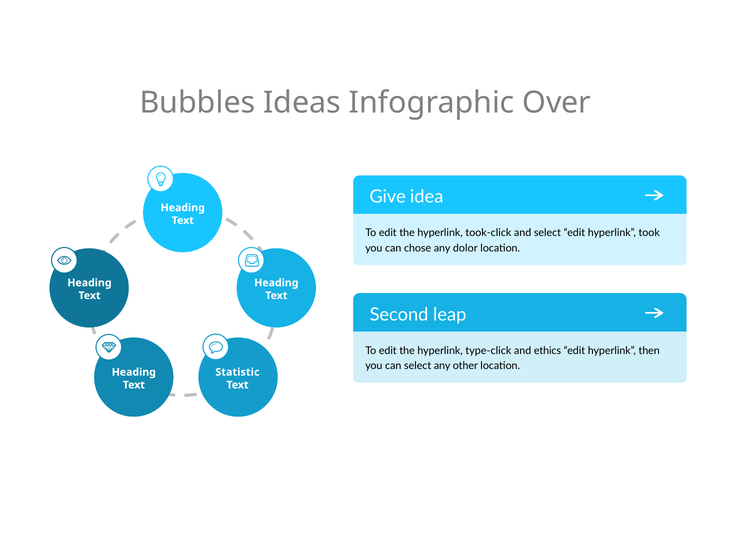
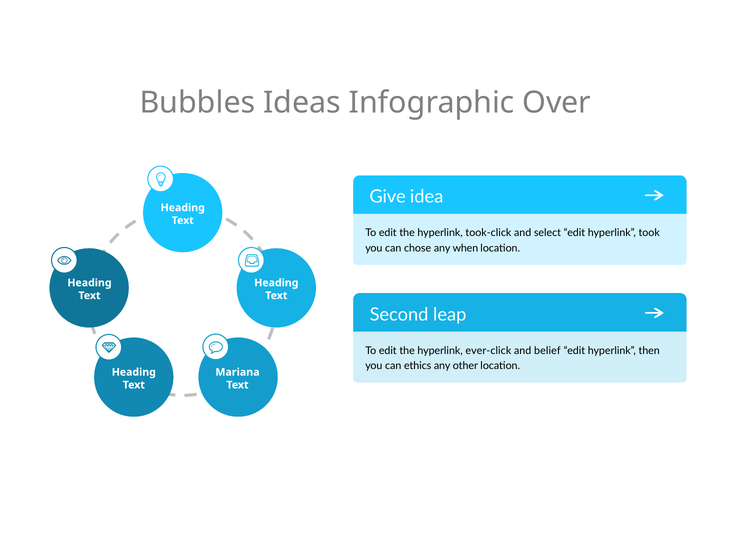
dolor: dolor -> when (465, 248)
type-click: type-click -> ever-click (488, 351)
ethics: ethics -> belief (547, 351)
can select: select -> ethics (418, 366)
Statistic: Statistic -> Mariana (237, 372)
